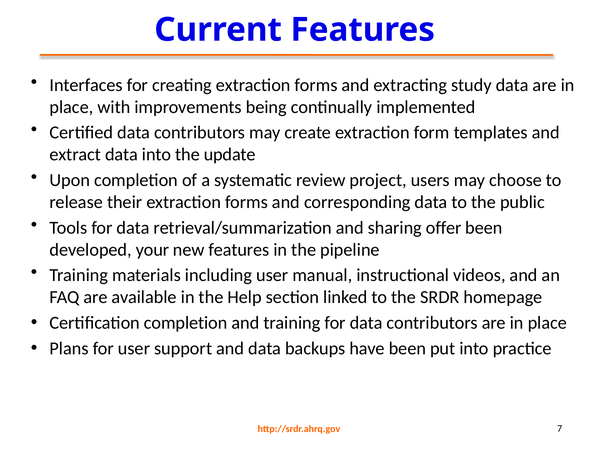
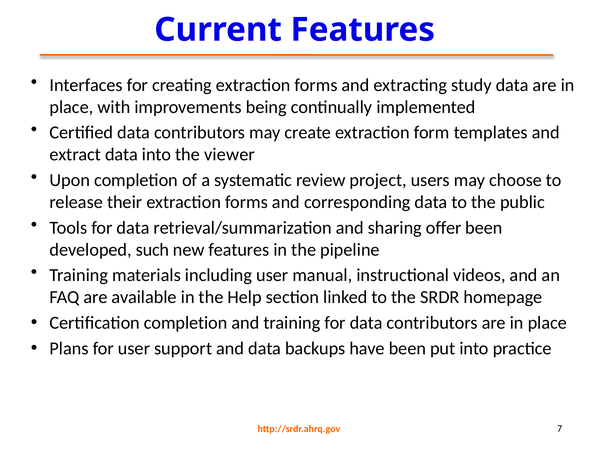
update: update -> viewer (230, 154)
your: your -> such (152, 249)
